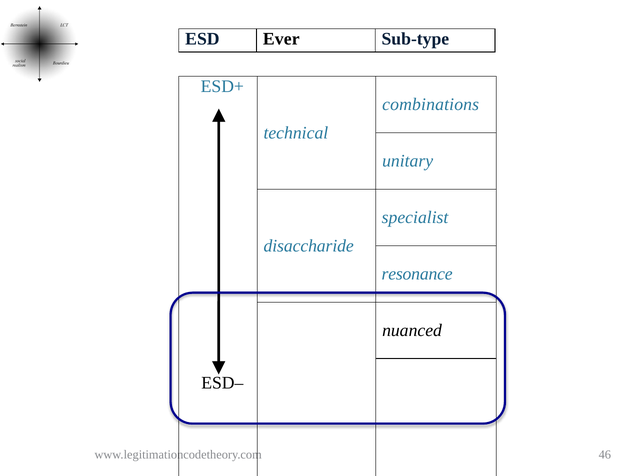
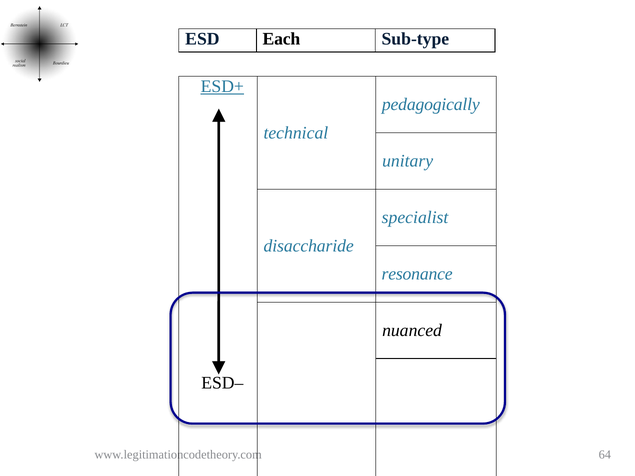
Ever: Ever -> Each (281, 39)
ESD+ underline: none -> present (222, 86)
combinations: combinations -> pedagogically (431, 105)
46: 46 -> 64 (605, 455)
